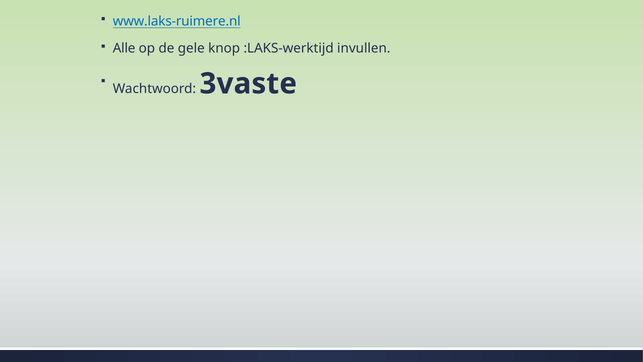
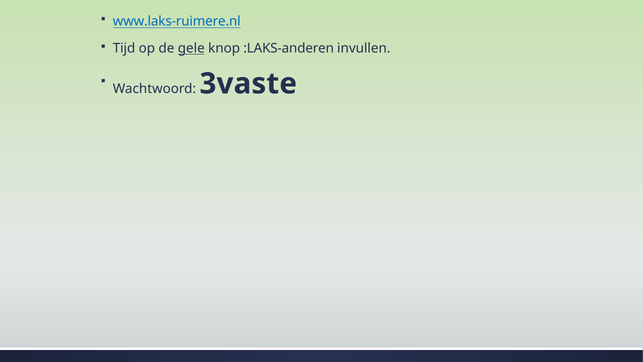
Alle: Alle -> Tijd (124, 48)
gele underline: none -> present (191, 48)
:LAKS-werktijd: :LAKS-werktijd -> :LAKS-anderen (289, 48)
